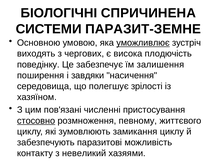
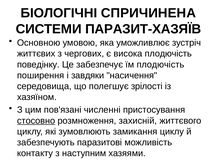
ПАРАЗИТ-ЗЕМНЕ: ПАРАЗИТ-ЗЕМНЕ -> ПАРАЗИТ-ХАЗЯЇВ (143, 29)
уможливлює underline: present -> none (143, 43)
виходять: виходять -> життєвих (36, 54)
їм залишення: залишення -> плодючість (160, 64)
певному: певному -> захисній (138, 121)
невеликий: невеликий -> наступним (84, 153)
